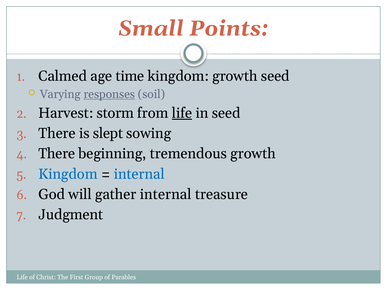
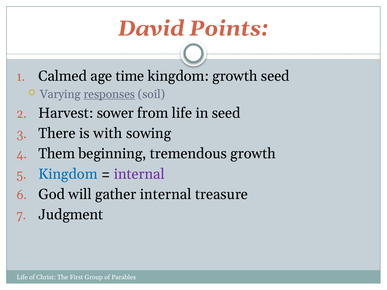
Small: Small -> David (151, 28)
storm: storm -> sower (115, 113)
life underline: present -> none (182, 113)
slept: slept -> with (108, 133)
There: There -> Them (57, 154)
internal colour: blue -> purple (139, 174)
